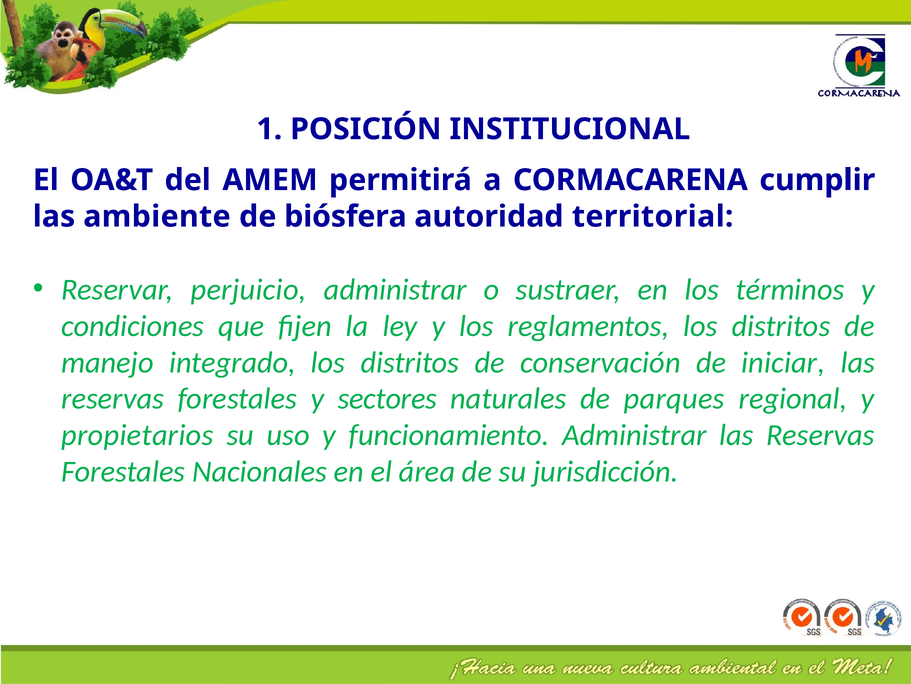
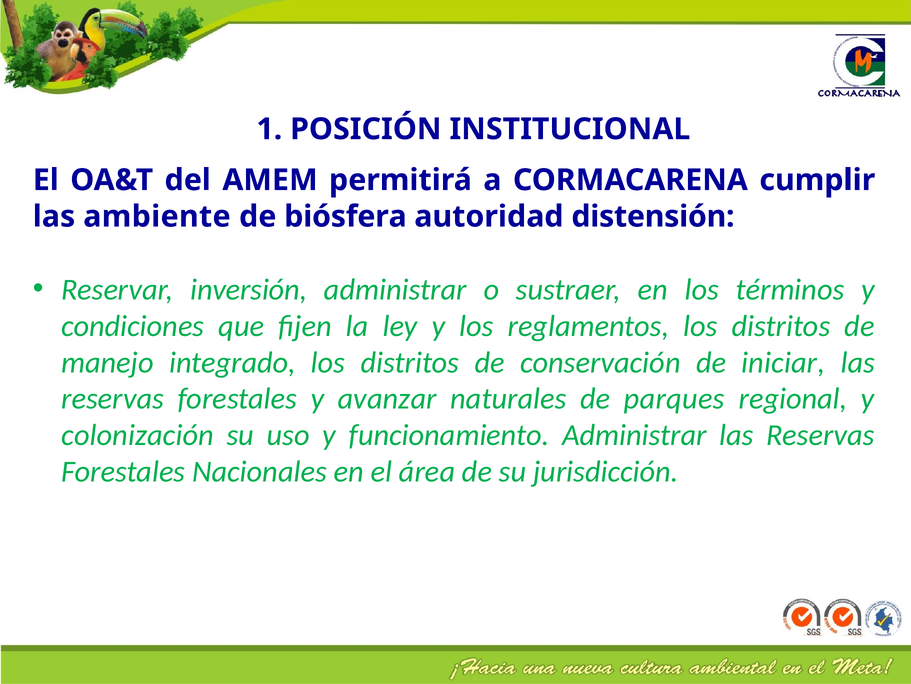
territorial: territorial -> distensión (653, 216)
perjuicio: perjuicio -> inversión (249, 289)
sectores: sectores -> avanzar (387, 399)
propietarios: propietarios -> colonización (138, 435)
